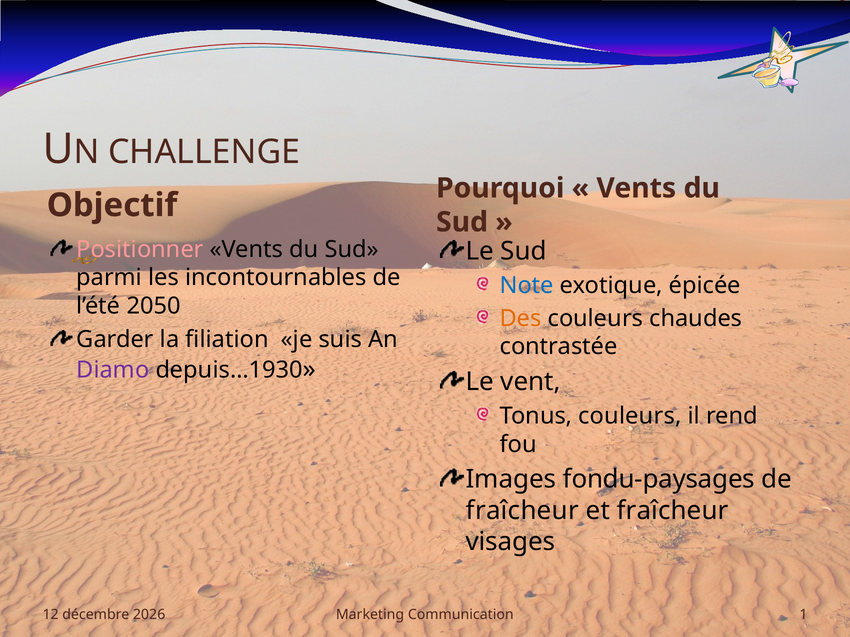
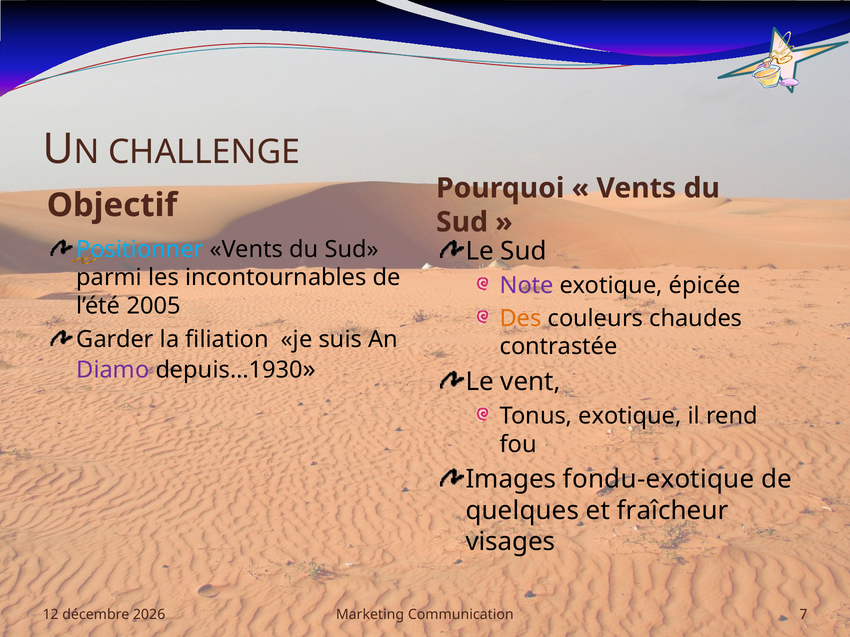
Positionner colour: pink -> light blue (140, 250)
Note colour: blue -> purple (527, 285)
2050: 2050 -> 2005 (154, 306)
Tonus couleurs: couleurs -> exotique (630, 416)
fondu-paysages: fondu-paysages -> fondu-exotique (659, 480)
fraîcheur: fraîcheur -> quelques (522, 511)
1: 1 -> 7 (803, 615)
